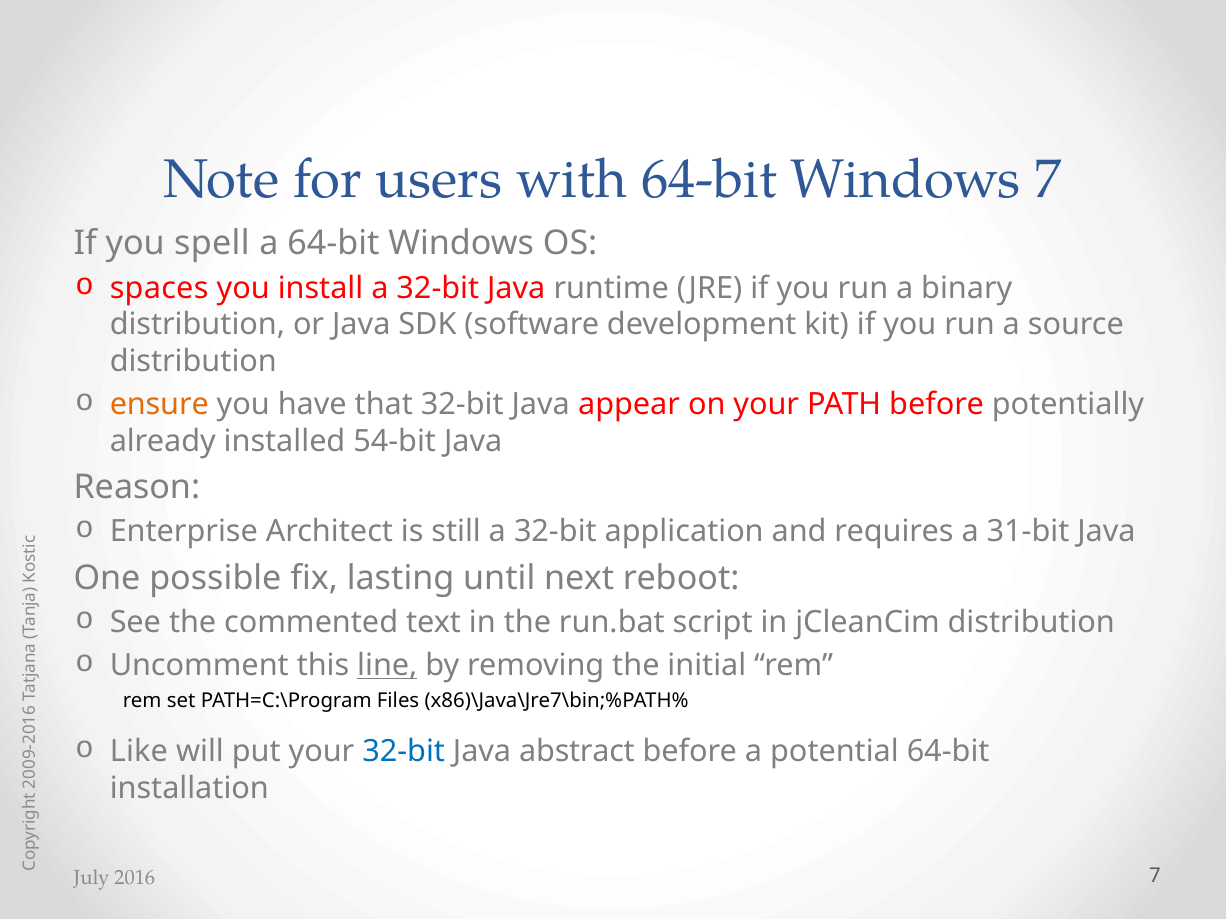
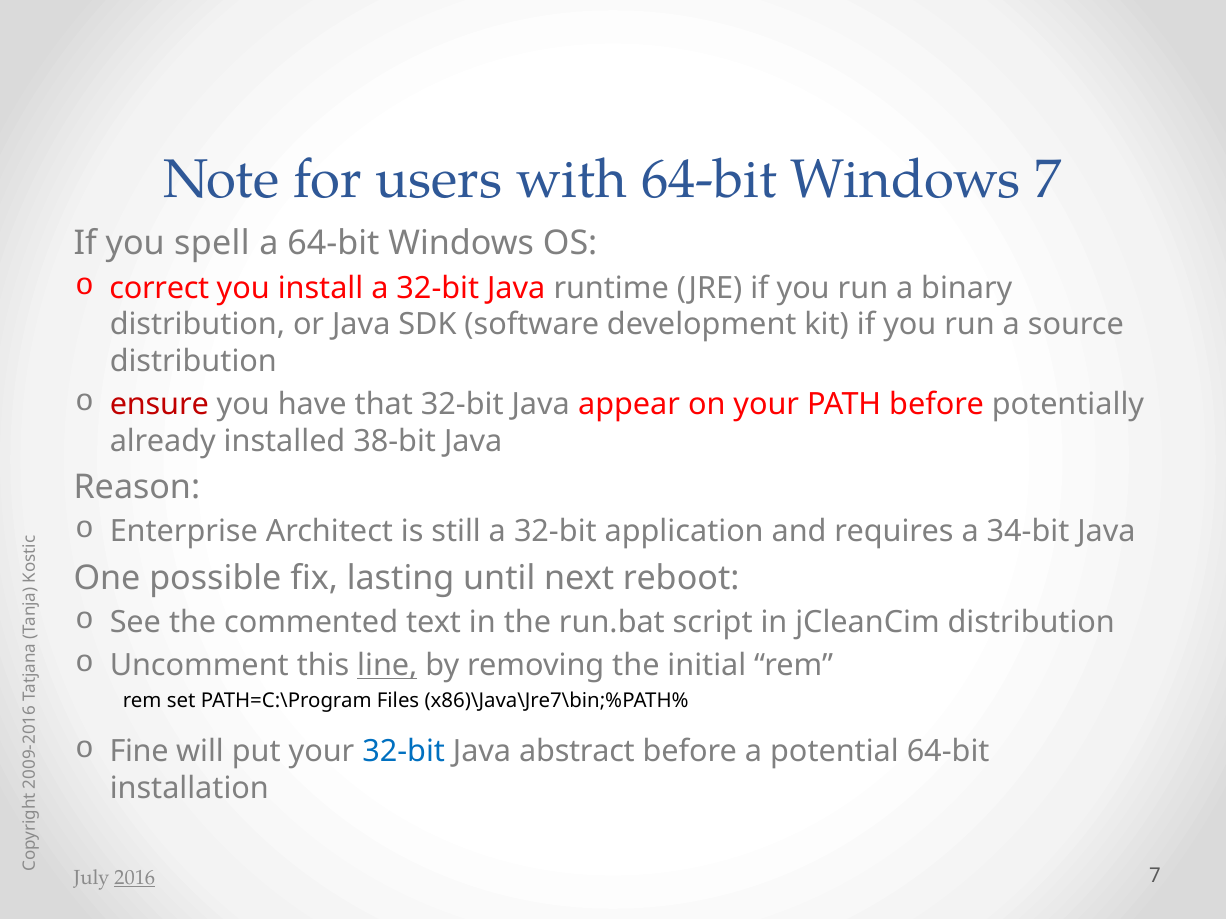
spaces: spaces -> correct (159, 288)
ensure colour: orange -> red (159, 405)
54-bit: 54-bit -> 38-bit (395, 442)
31-bit: 31-bit -> 34-bit (1028, 532)
Like: Like -> Fine (139, 752)
2016 underline: none -> present (135, 878)
